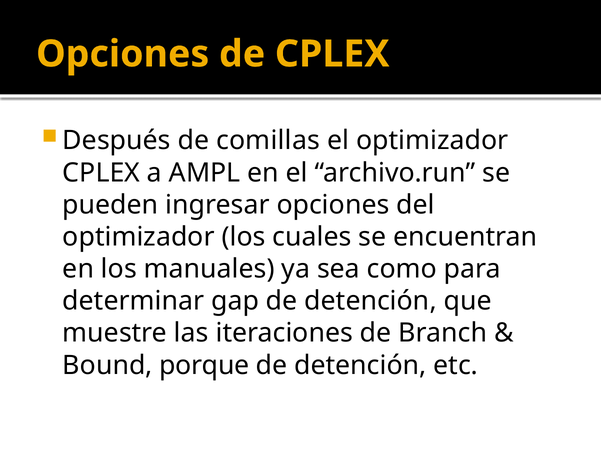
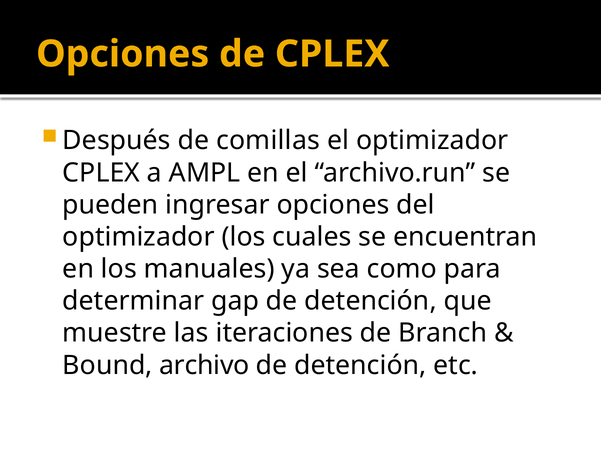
porque: porque -> archivo (204, 365)
